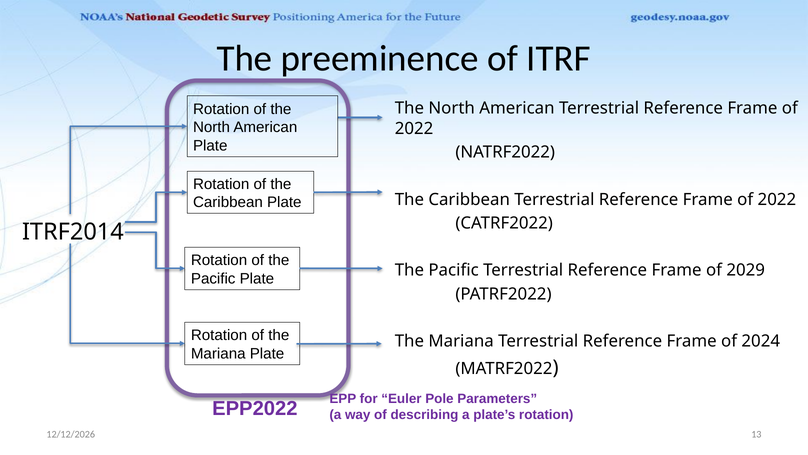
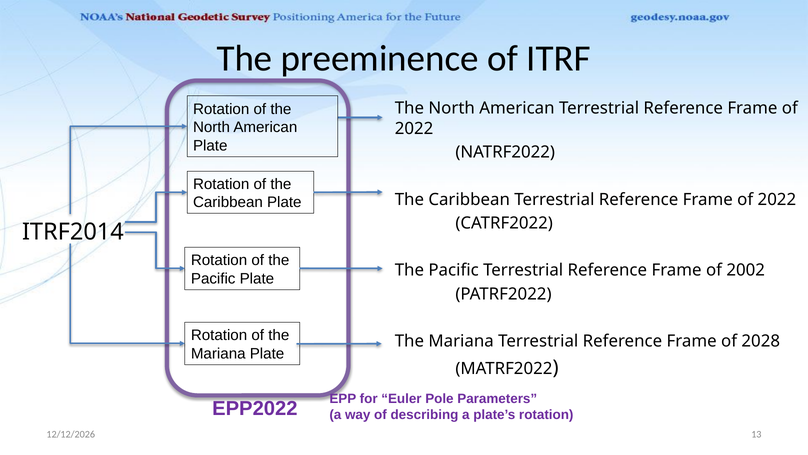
2029: 2029 -> 2002 (746, 270)
2024: 2024 -> 2028 (761, 341)
